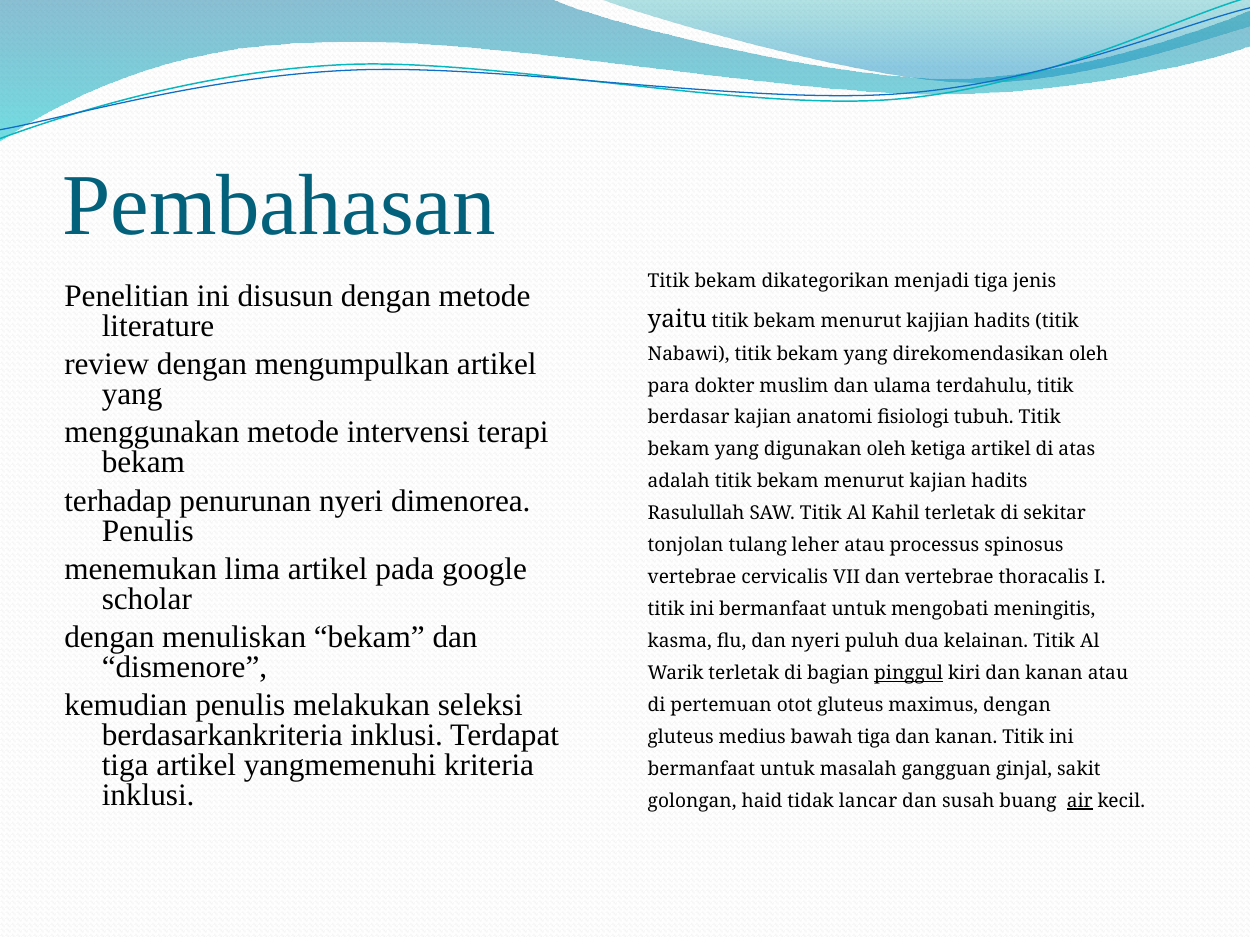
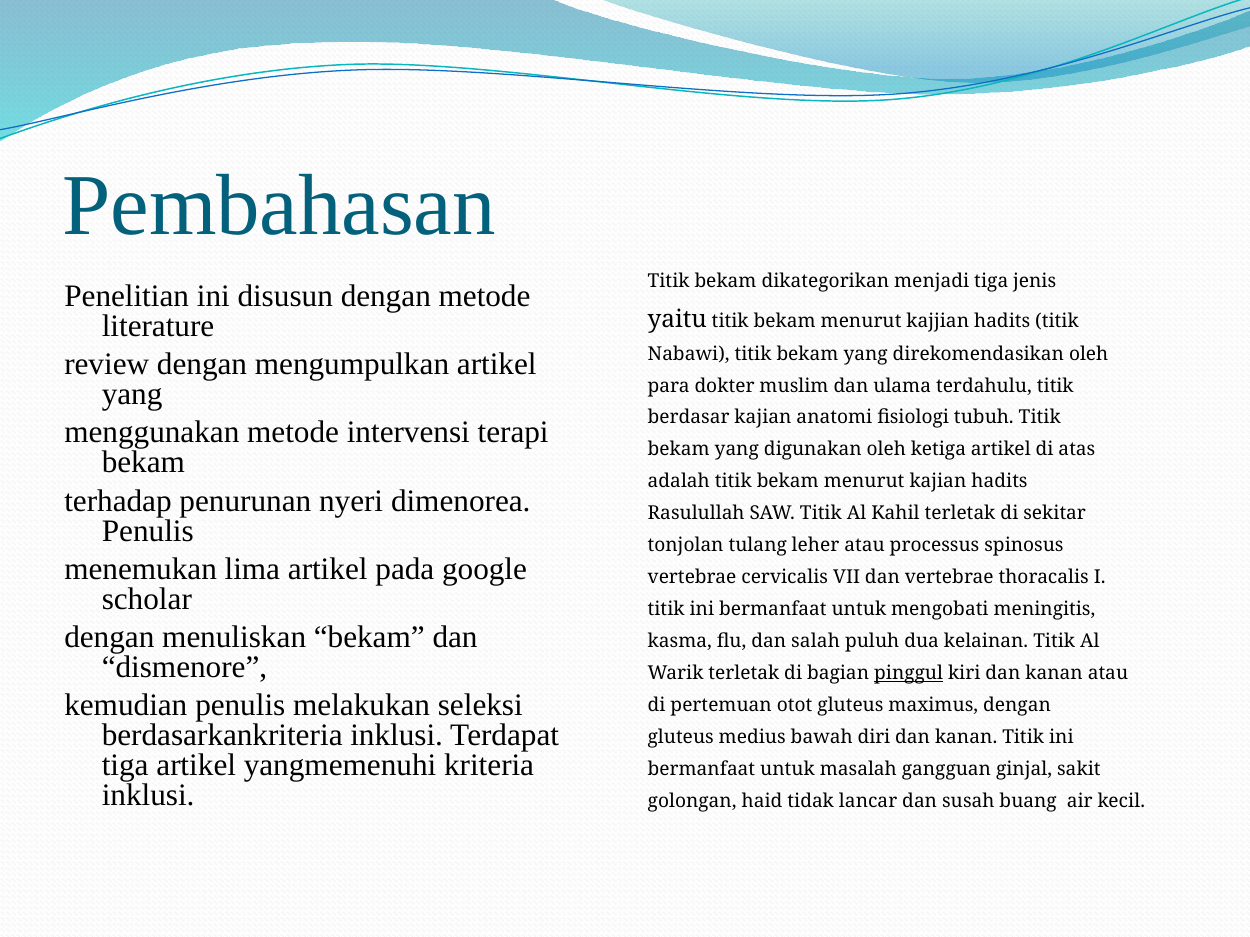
dan nyeri: nyeri -> salah (816, 641)
bawah tiga: tiga -> diri (874, 737)
air underline: present -> none (1080, 801)
